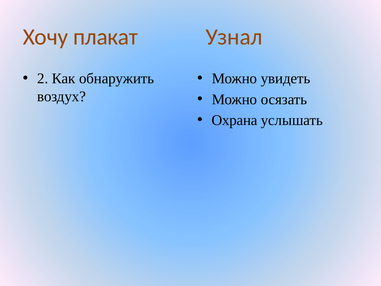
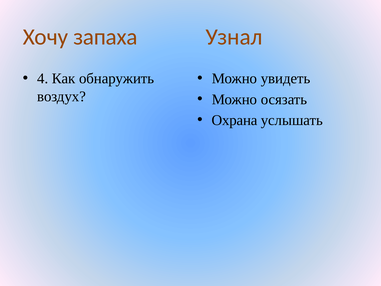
плакат: плакат -> запаха (105, 37)
2: 2 -> 4 (43, 79)
